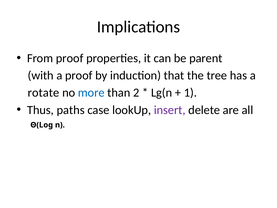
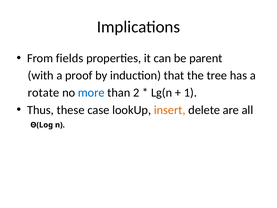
From proof: proof -> fields (70, 58)
paths: paths -> these (71, 110)
insert colour: purple -> orange (170, 110)
